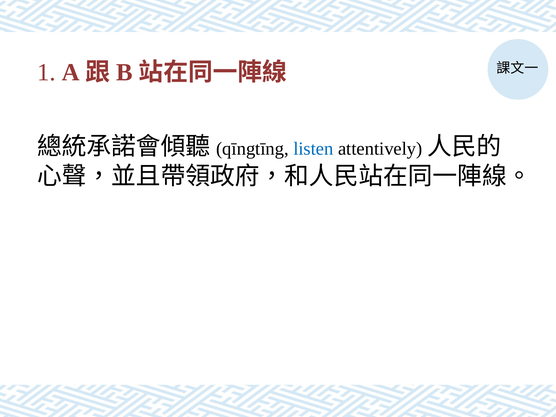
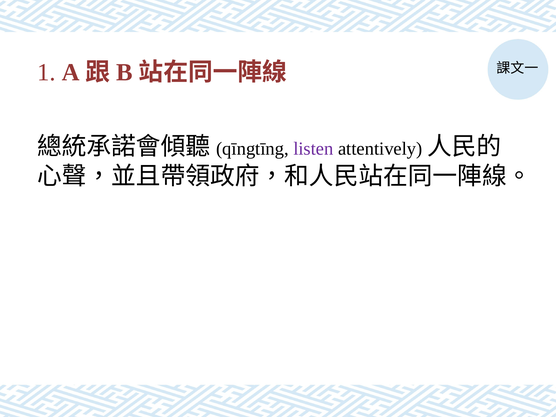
listen colour: blue -> purple (313, 149)
